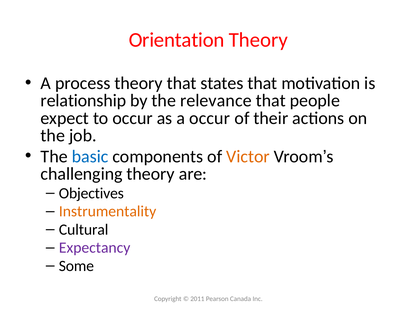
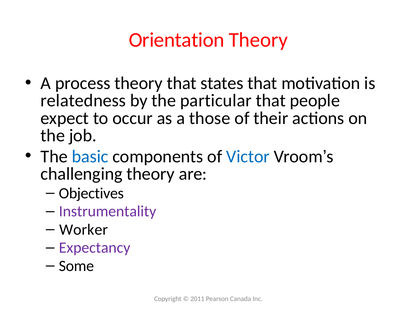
relationship: relationship -> relatedness (83, 101)
relevance: relevance -> particular (216, 101)
a occur: occur -> those (210, 118)
Victor colour: orange -> blue (248, 156)
Instrumentality colour: orange -> purple (108, 211)
Cultural: Cultural -> Worker (84, 229)
